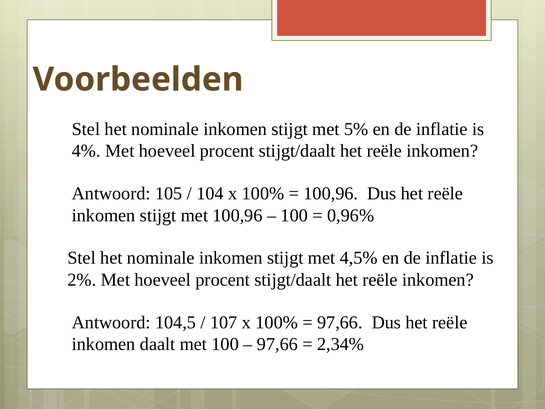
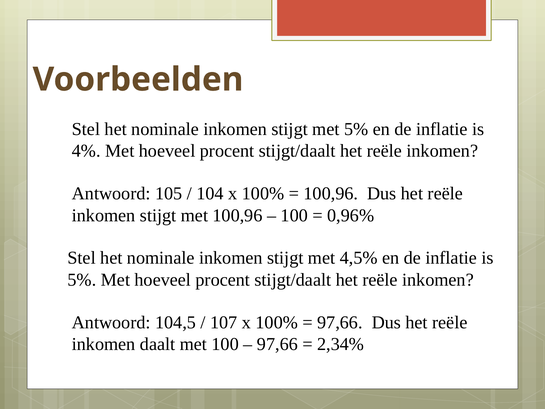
2%: 2% -> 5% (82, 280)
